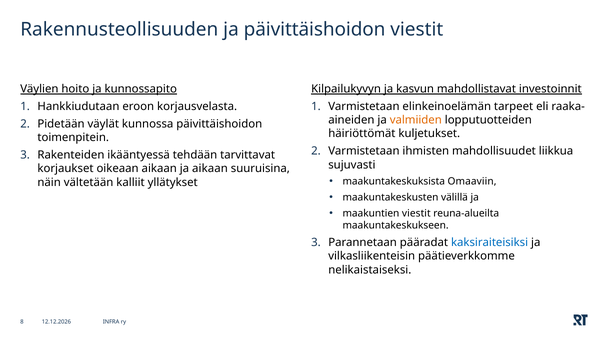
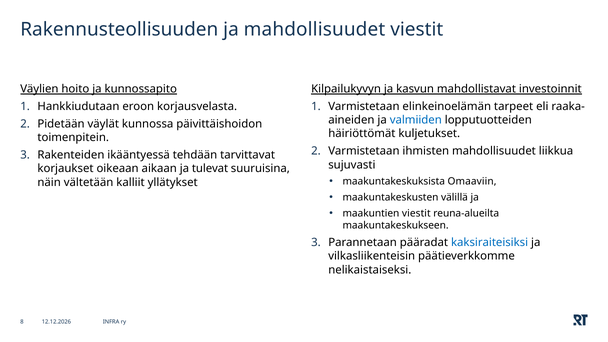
ja päivittäishoidon: päivittäishoidon -> mahdollisuudet (314, 29)
valmiiden colour: orange -> blue (416, 120)
ja aikaan: aikaan -> tulevat (210, 169)
